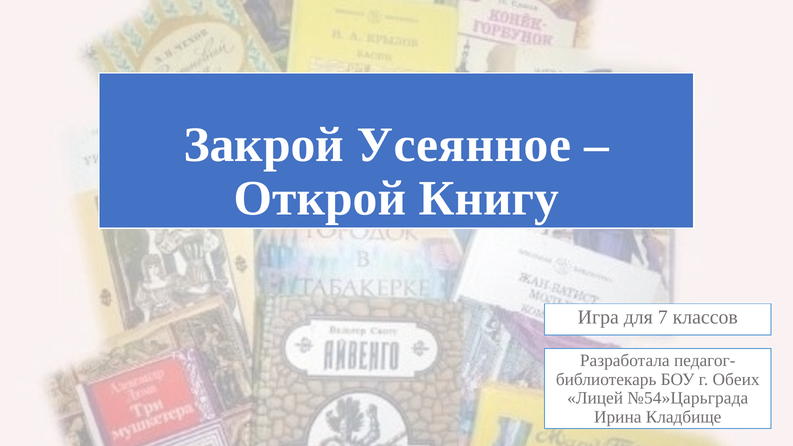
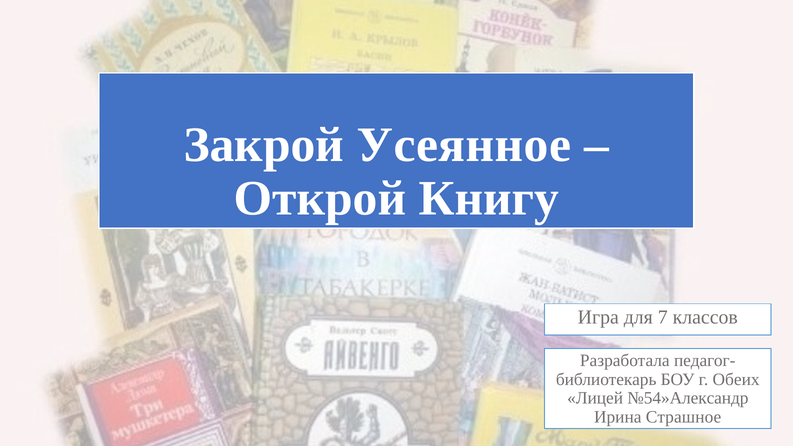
№54»Царьграда: №54»Царьграда -> №54»Александр (688, 398)
Кладбище: Кладбище -> Страшное (684, 417)
